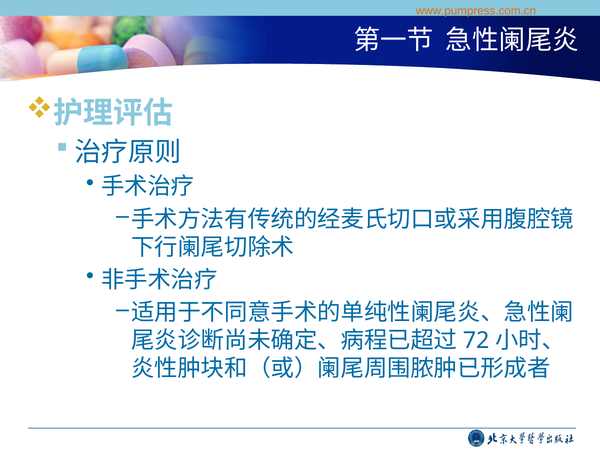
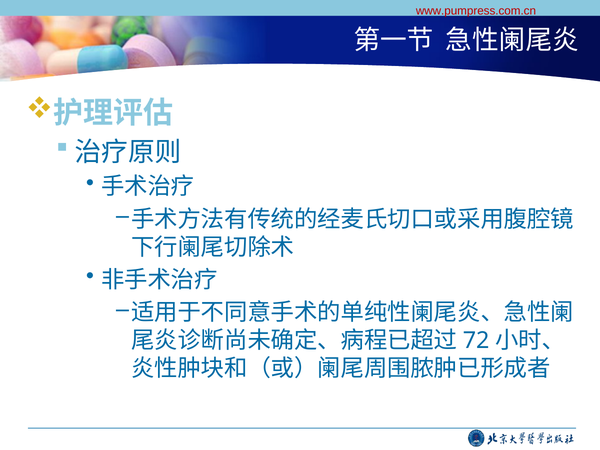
www.pumpress.com.cn colour: orange -> red (476, 11)
